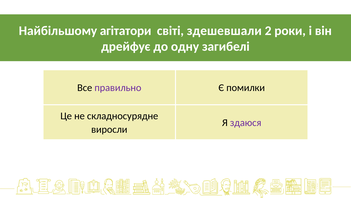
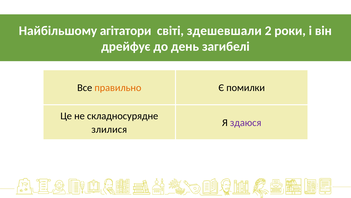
одну: одну -> день (185, 46)
правильно colour: purple -> orange (118, 88)
виросли: виросли -> злилися (109, 129)
